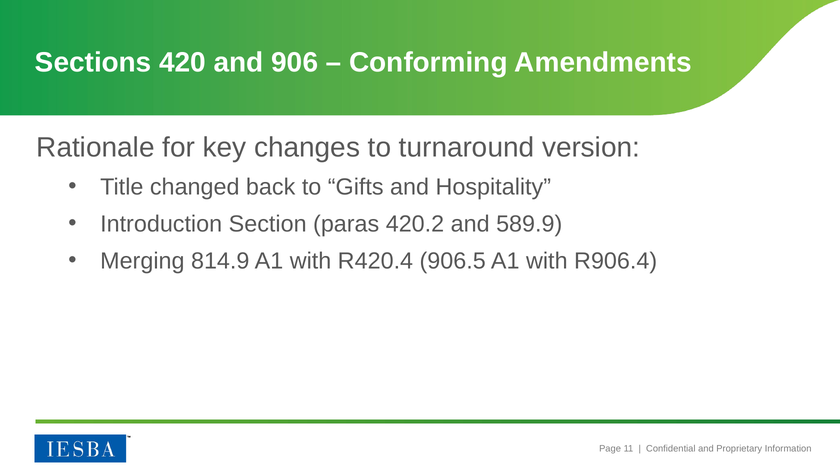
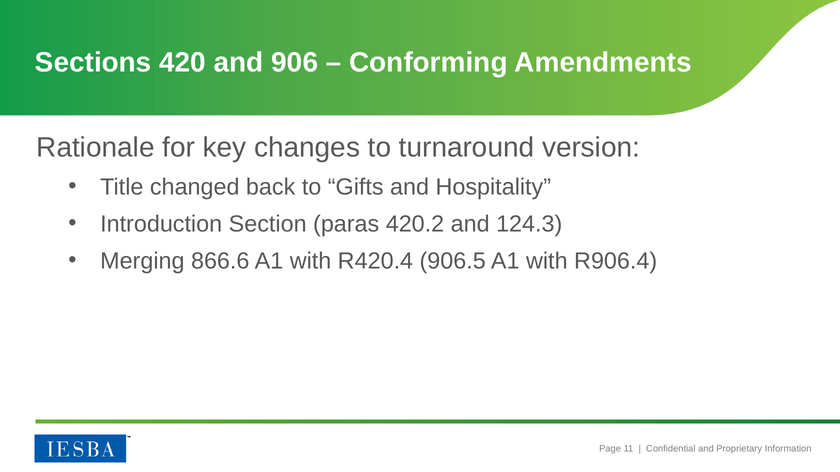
589.9: 589.9 -> 124.3 (529, 224)
814.9: 814.9 -> 866.6 (220, 261)
